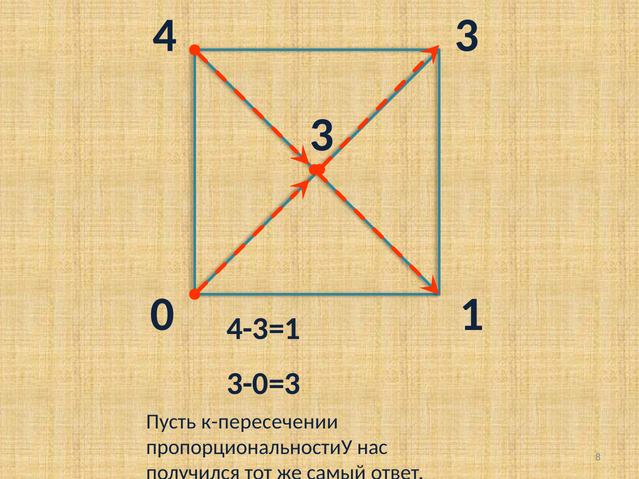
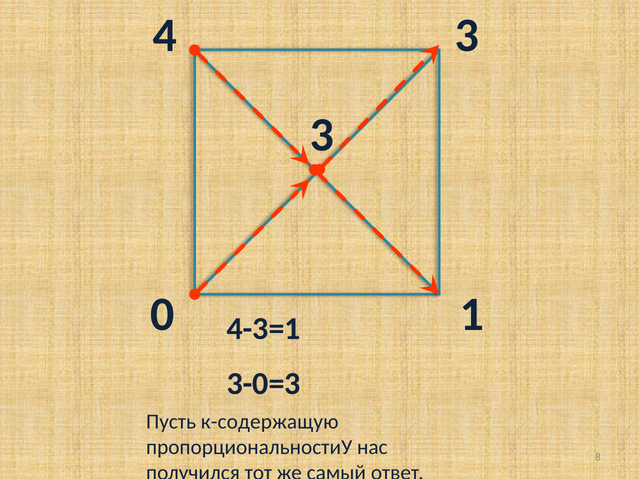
к-пересечении: к-пересечении -> к-содержащую (270, 422)
